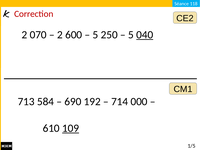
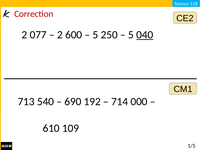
070: 070 -> 077 (38, 35)
584: 584 -> 540 (45, 102)
109 underline: present -> none (71, 128)
